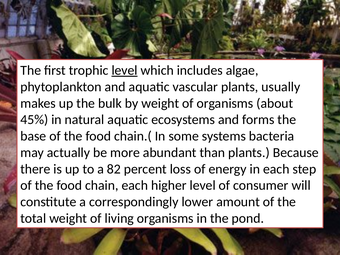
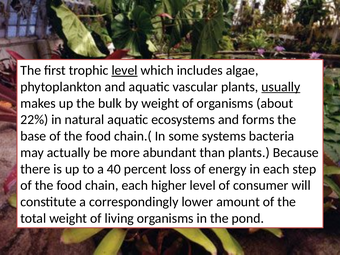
usually underline: none -> present (281, 87)
45%: 45% -> 22% (34, 120)
82: 82 -> 40 (114, 169)
